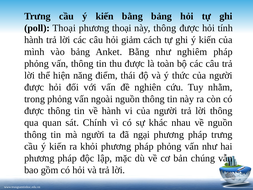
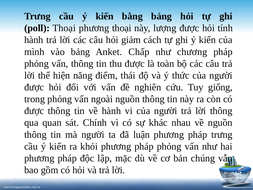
này thông: thông -> lượng (165, 28)
Anket Bằng: Bằng -> Chấp (139, 52)
nghiêm: nghiêm -> chương (192, 52)
nhằm: nhằm -> giống (220, 87)
ngại: ngại -> luận (142, 134)
